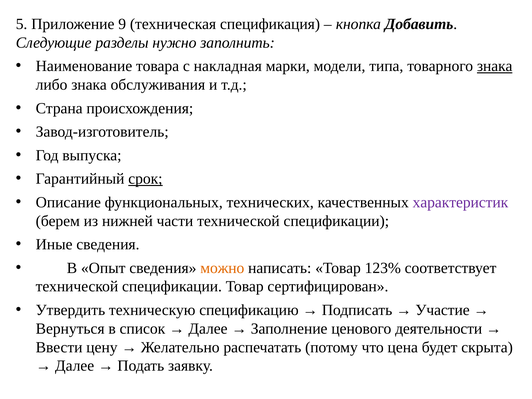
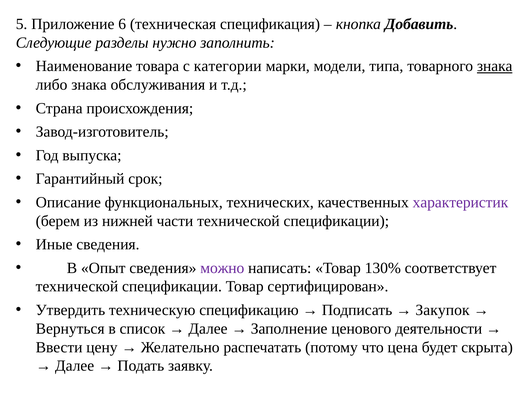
9: 9 -> 6 (122, 24)
накладная: накладная -> категории (228, 66)
срок underline: present -> none (145, 179)
можно colour: orange -> purple (222, 268)
123%: 123% -> 130% (383, 268)
Участие: Участие -> Закупок (443, 310)
